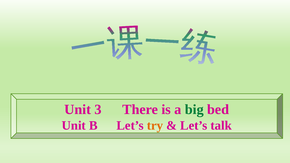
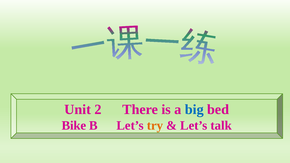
3: 3 -> 2 (98, 109)
big colour: green -> blue (194, 109)
Unit: Unit -> Bike (74, 125)
